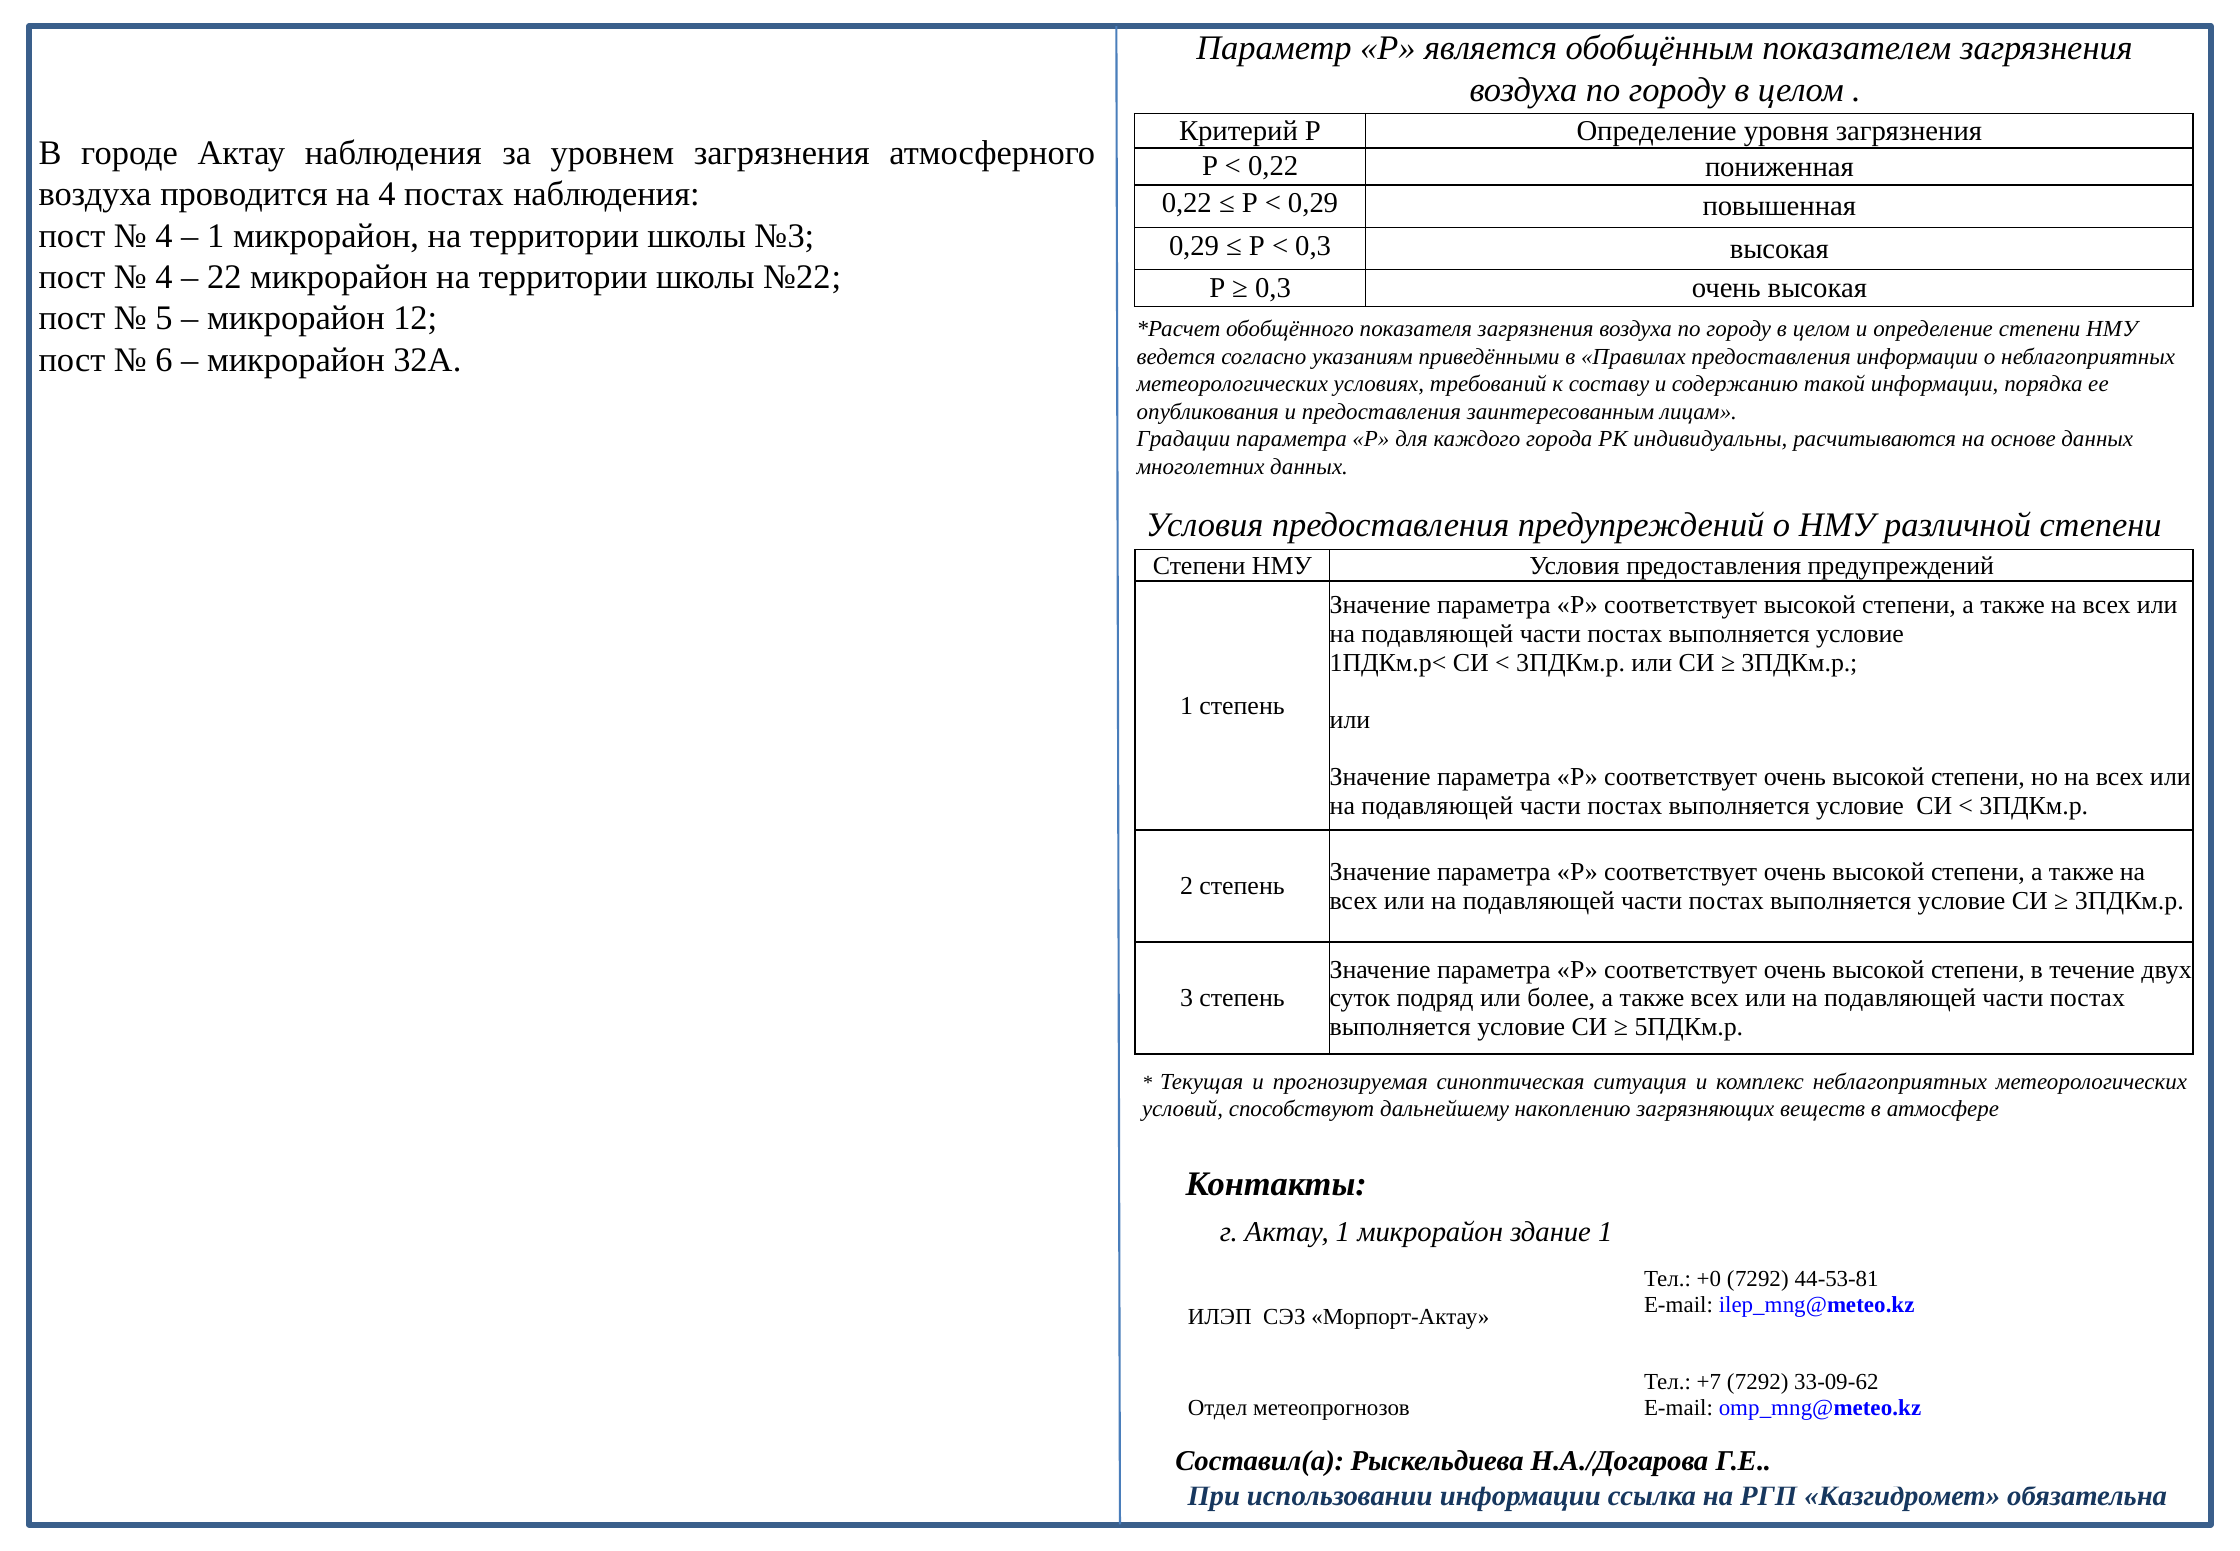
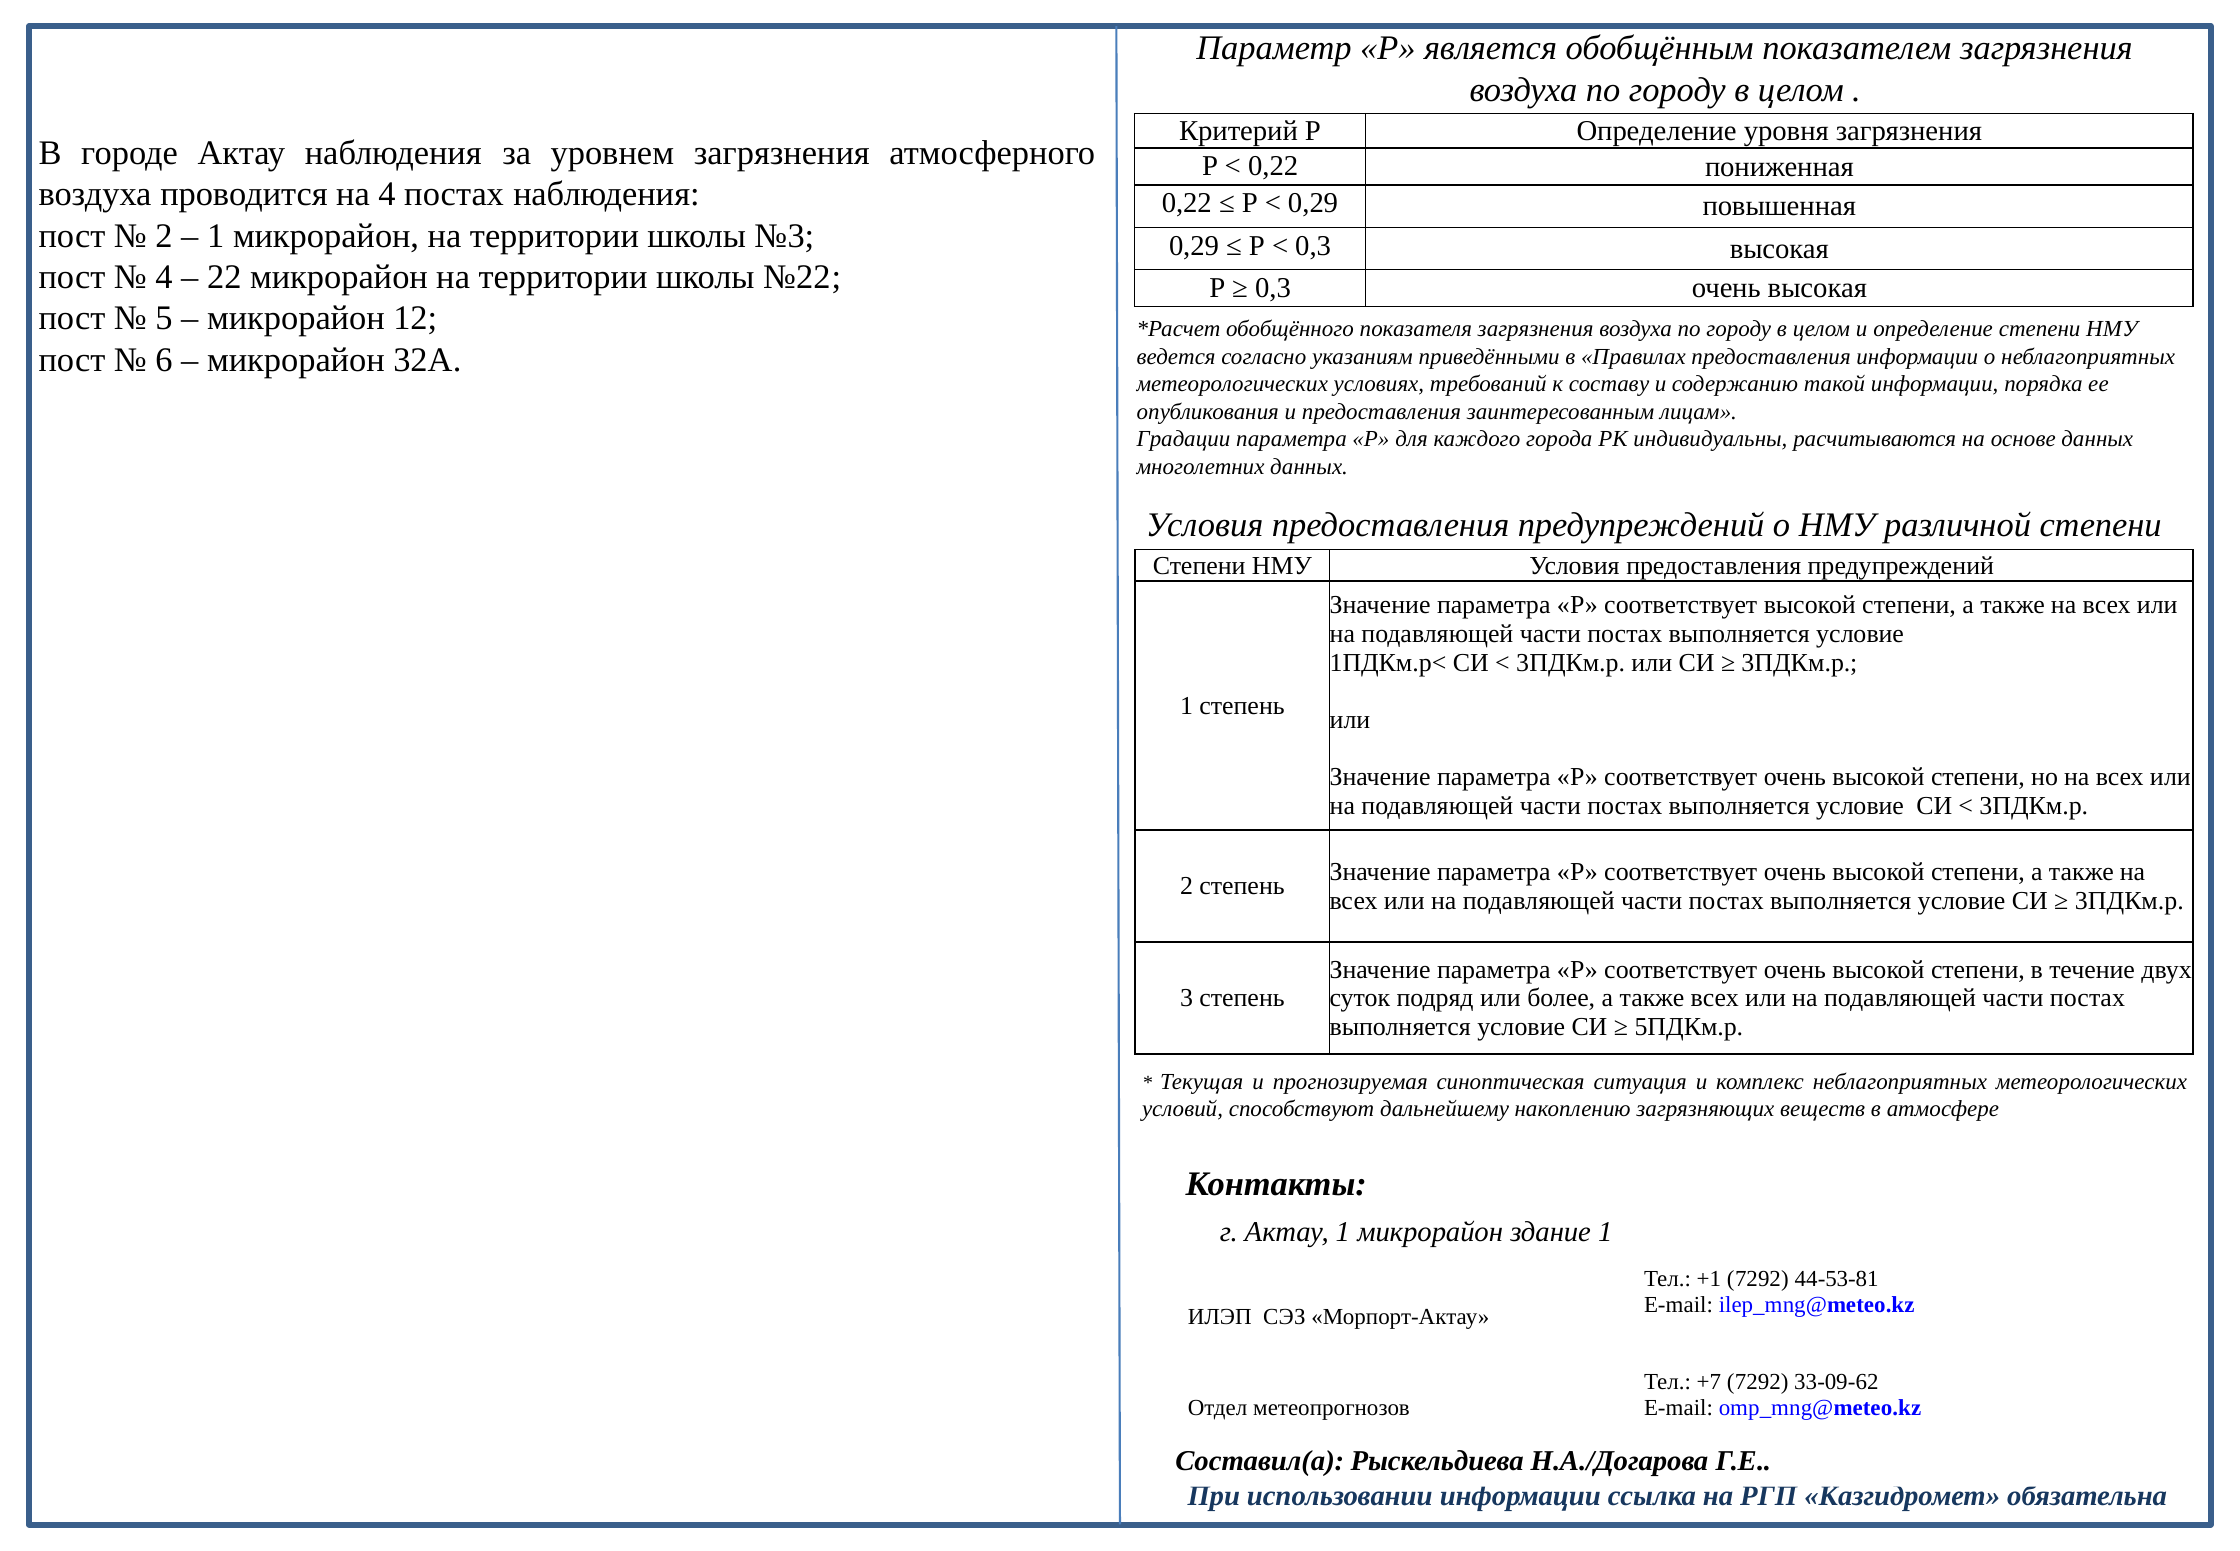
4: 4 -> 2 (164, 236)
+0: +0 -> +1 (1709, 1279)
